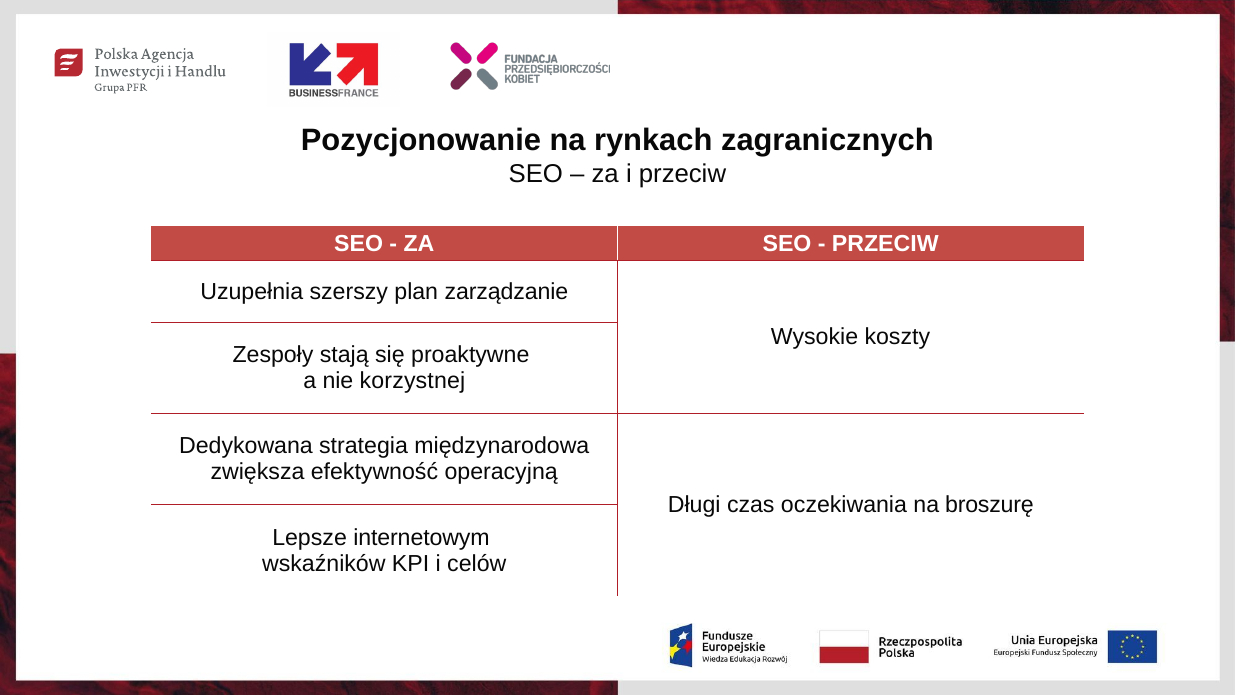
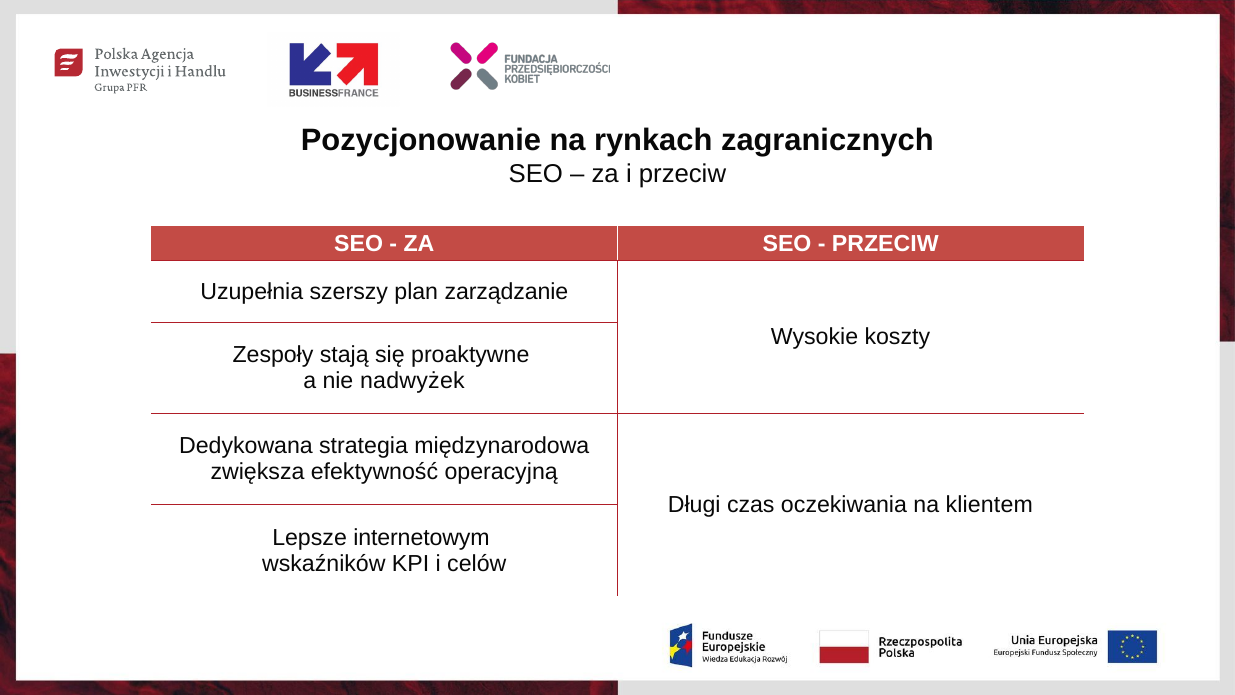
korzystnej: korzystnej -> nadwyżek (412, 381)
broszurę: broszurę -> klientem (989, 505)
